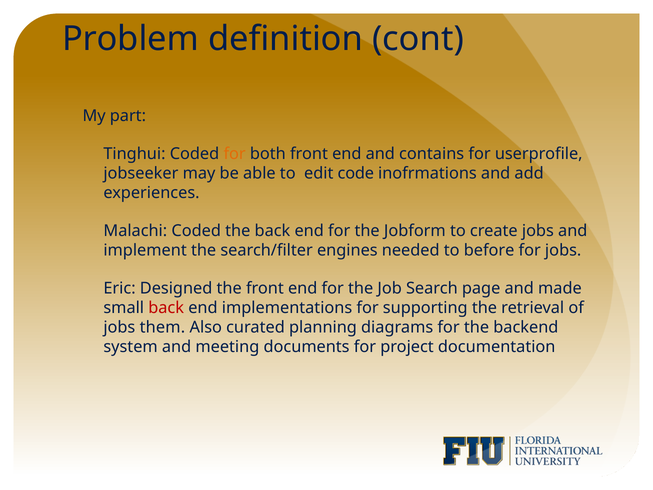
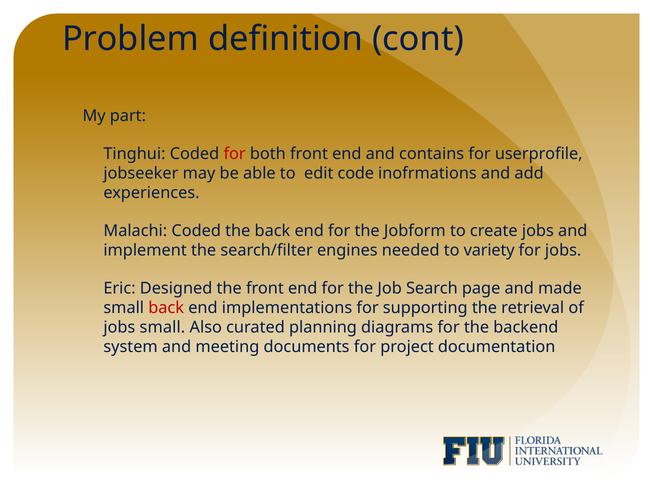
for colour: orange -> red (235, 154)
before: before -> variety (489, 250)
jobs them: them -> small (162, 327)
